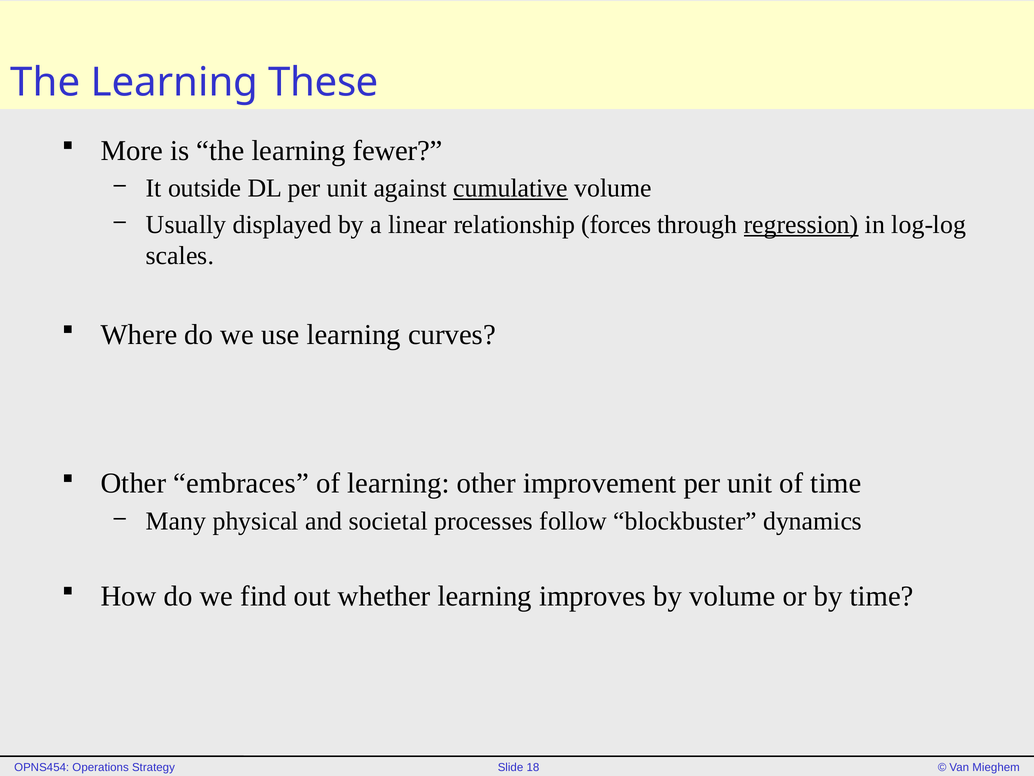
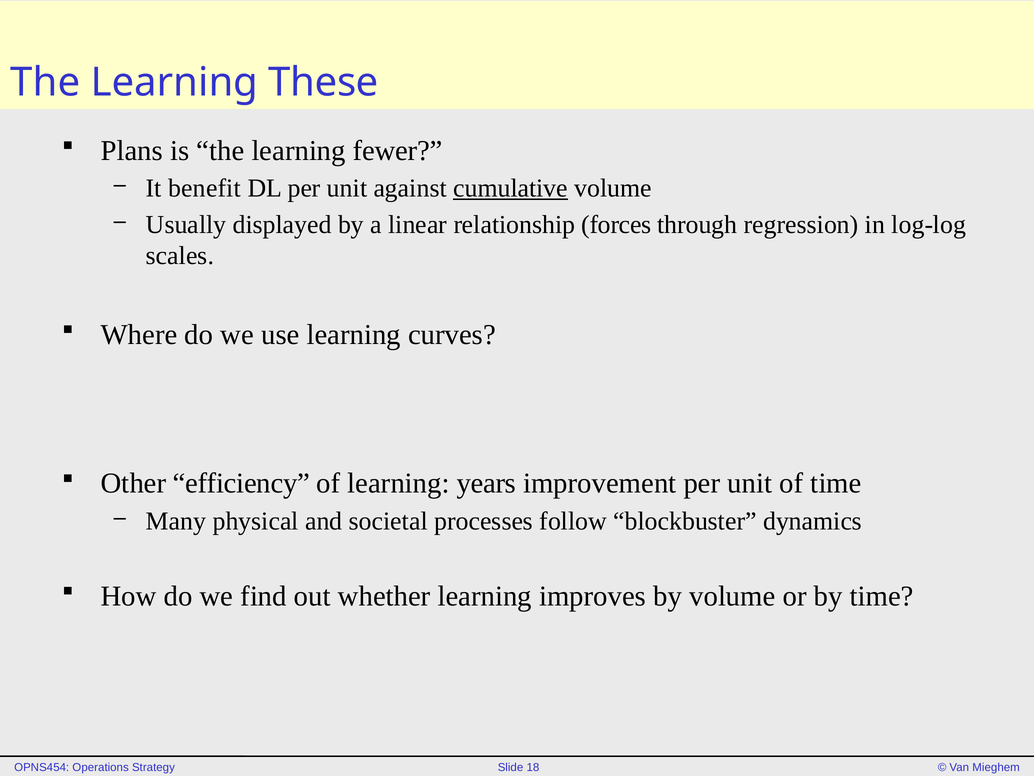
More: More -> Plans (132, 151)
outside: outside -> benefit (205, 188)
regression underline: present -> none (801, 224)
embraces: embraces -> efficiency (241, 483)
learning other: other -> years (486, 483)
